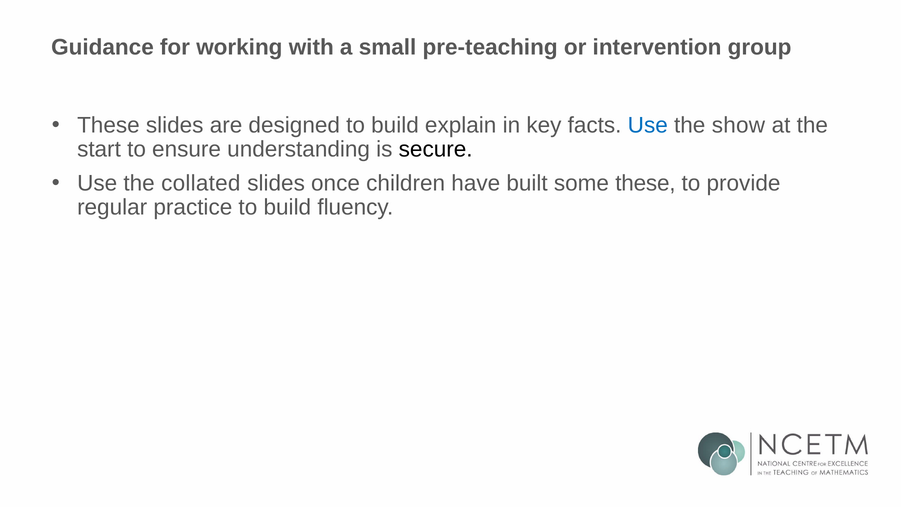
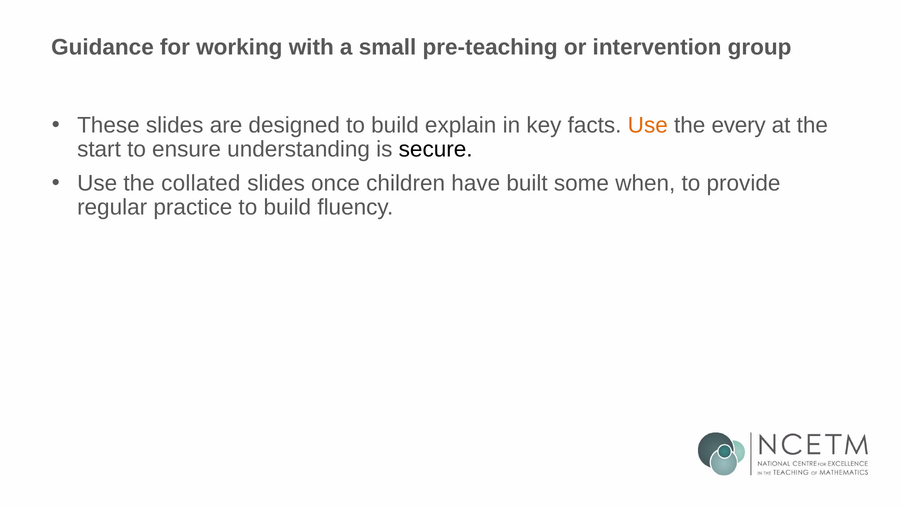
Use colour: blue -> orange (648, 125)
show: show -> every (739, 125)
some these: these -> when (645, 183)
